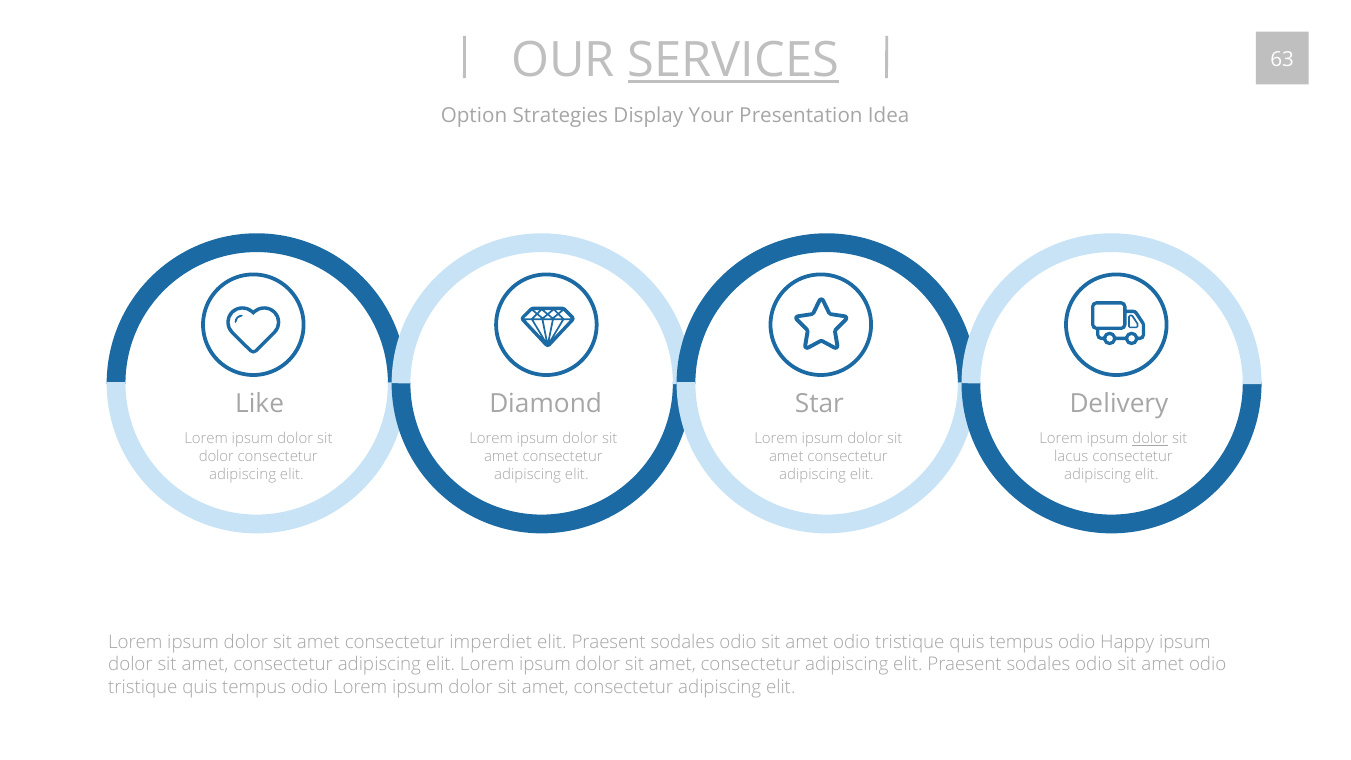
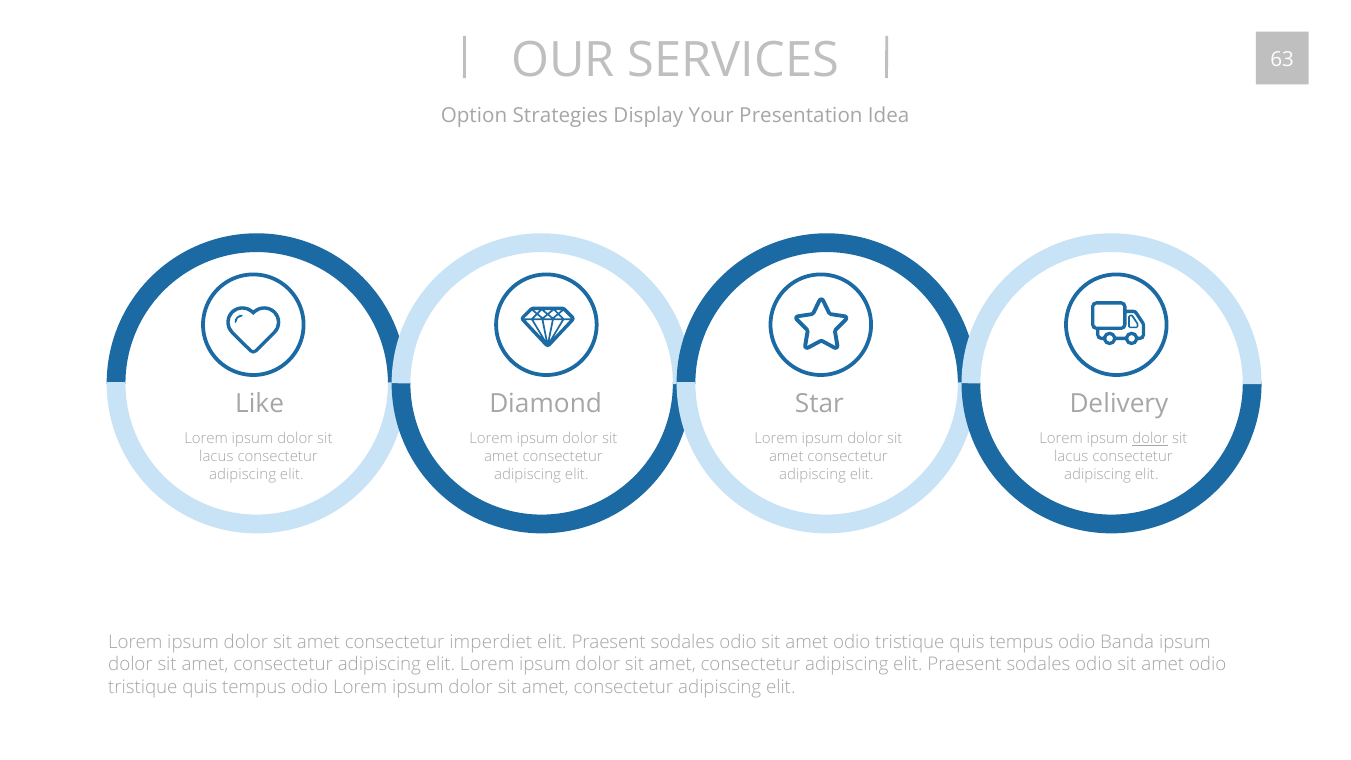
SERVICES underline: present -> none (733, 60)
dolor: dolor -> lacus (216, 457)
Happy: Happy -> Banda (1127, 642)
